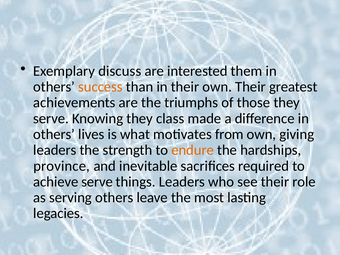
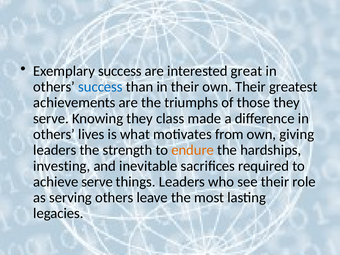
Exemplary discuss: discuss -> success (120, 71)
them: them -> great (247, 71)
success colour: orange -> blue (100, 87)
province: province -> investing (62, 166)
